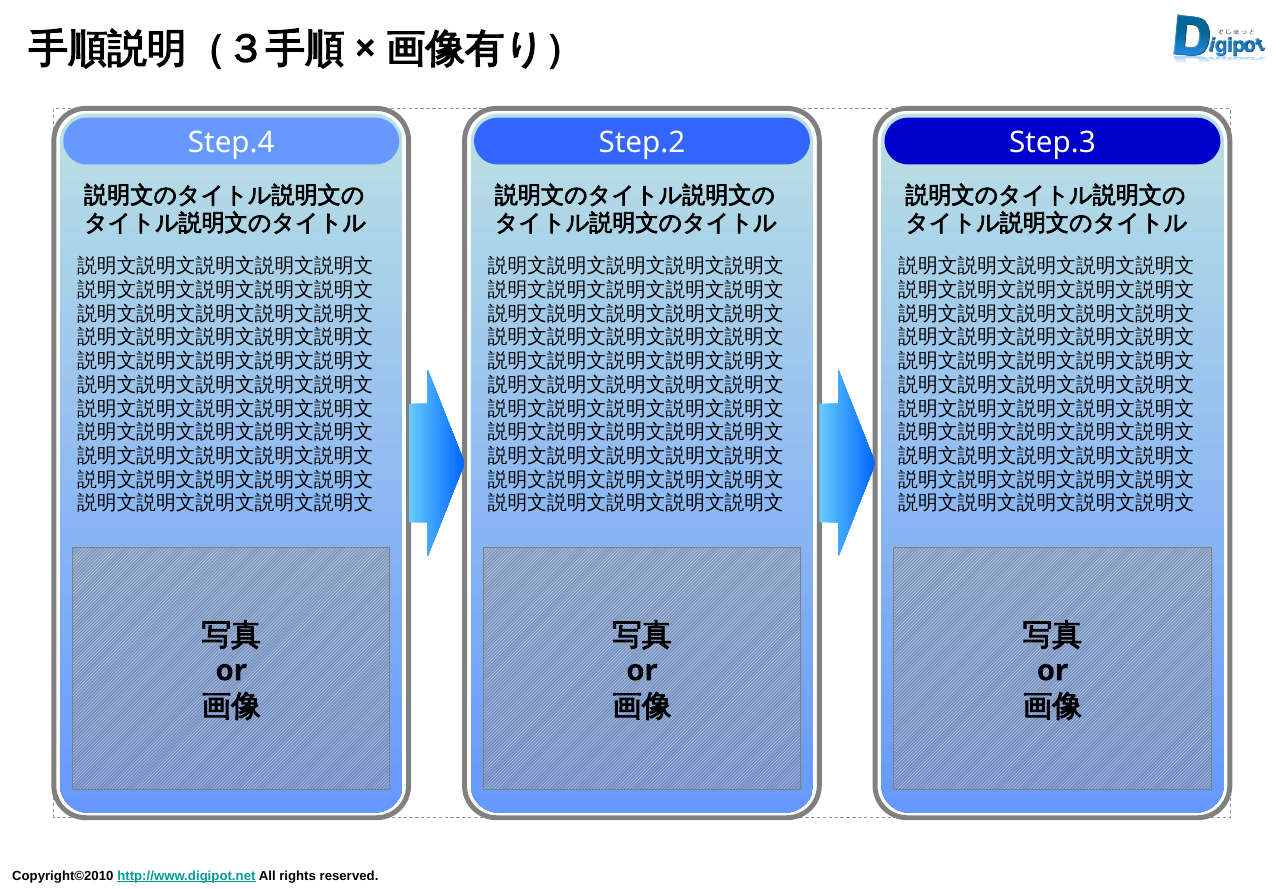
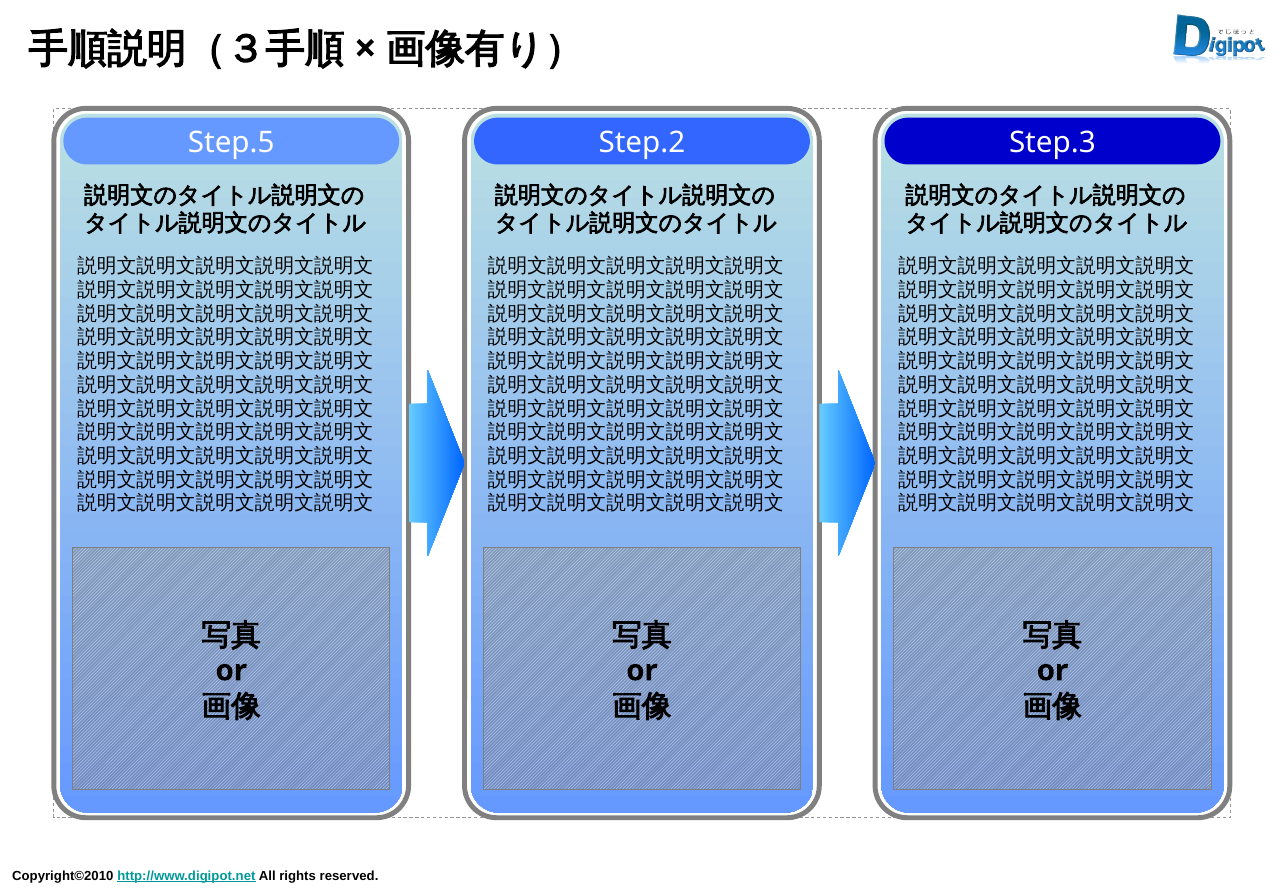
Step.4: Step.4 -> Step.5 (231, 143)
